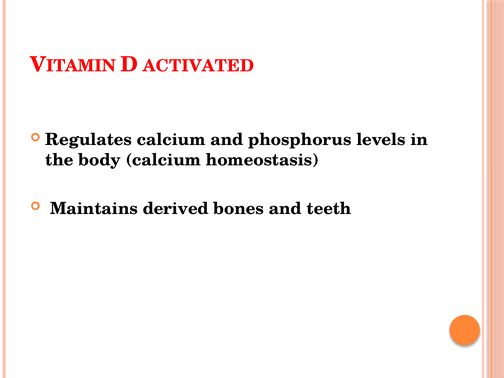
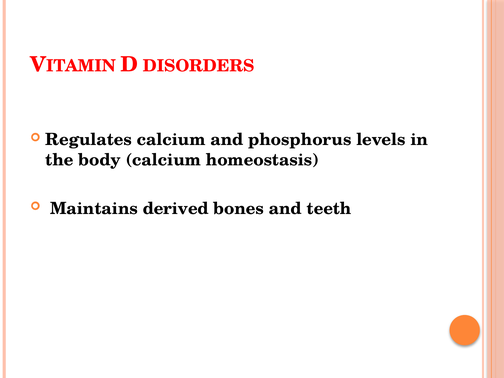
ACTIVATED: ACTIVATED -> DISORDERS (199, 66)
